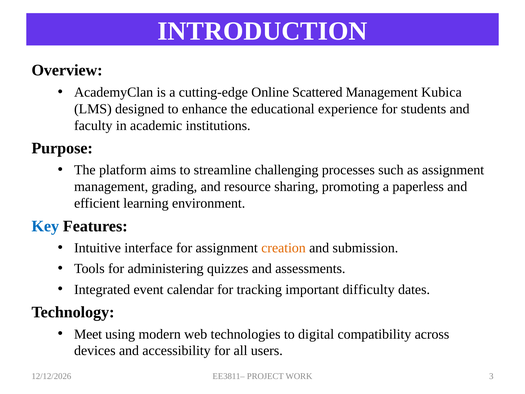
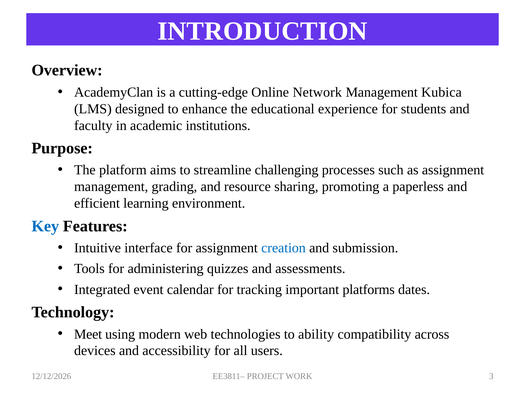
Scattered: Scattered -> Network (317, 92)
creation colour: orange -> blue (284, 248)
difficulty: difficulty -> platforms (369, 289)
digital: digital -> ability (316, 334)
